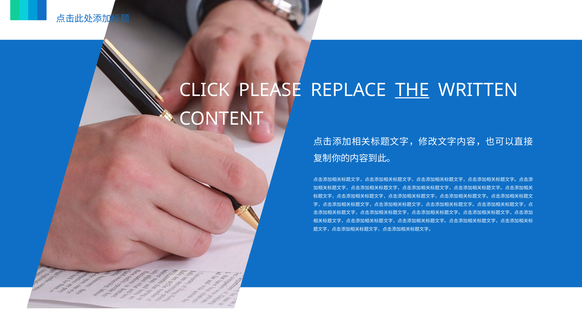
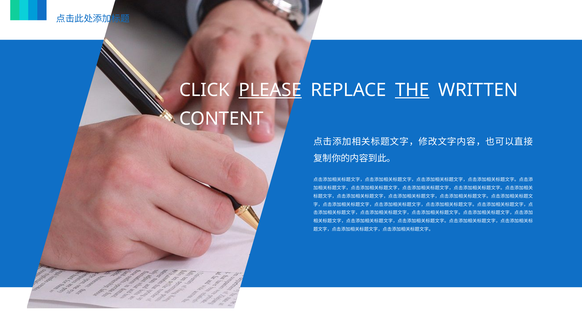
PLEASE underline: none -> present (270, 90)
